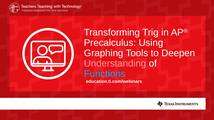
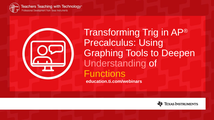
Functions colour: light blue -> yellow (105, 74)
